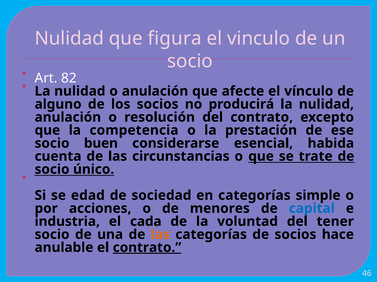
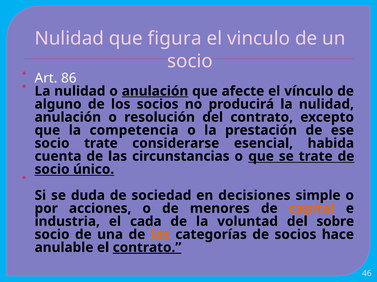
82: 82 -> 86 (69, 78)
anulación underline: none -> present (155, 91)
socio buen: buen -> trate (101, 144)
edad: edad -> duda (88, 196)
en categorías: categorías -> decisiones (254, 196)
capital colour: blue -> orange (312, 209)
tener: tener -> sobre (335, 222)
